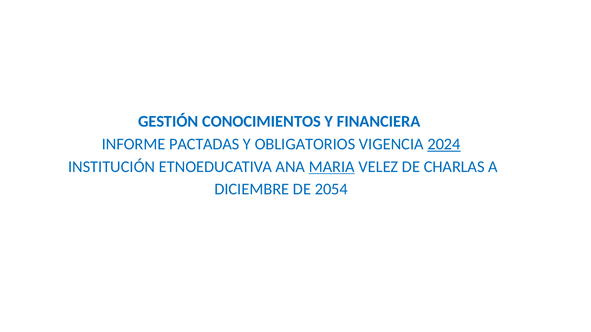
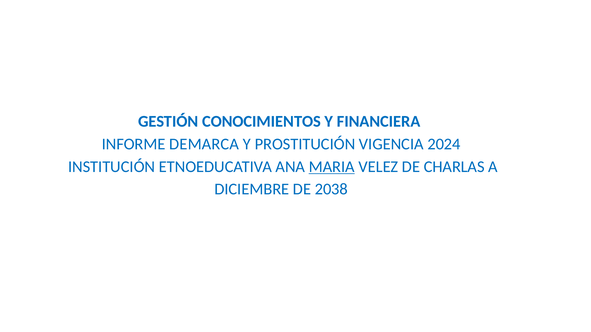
PACTADAS: PACTADAS -> DEMARCA (204, 144)
OBLIGATORIOS: OBLIGATORIOS -> PROSTITUCIÓN (305, 144)
2024 underline: present -> none (444, 144)
2054: 2054 -> 2038 (331, 189)
